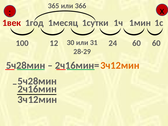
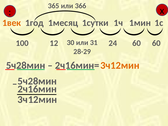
1век colour: red -> orange (12, 23)
